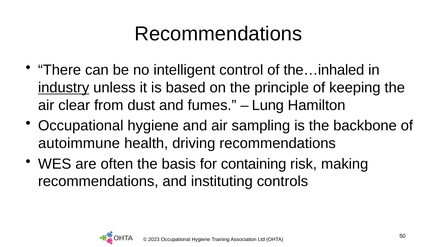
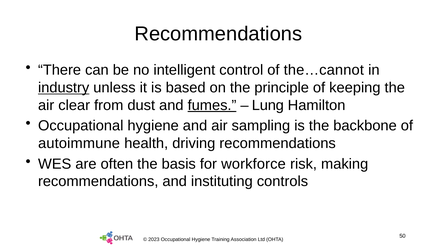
the…inhaled: the…inhaled -> the…cannot (324, 70)
fumes underline: none -> present (212, 105)
containing: containing -> workforce (253, 164)
